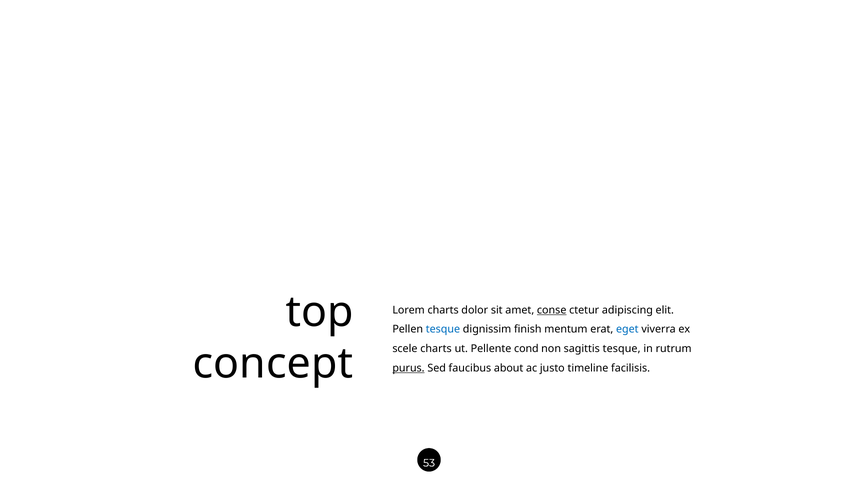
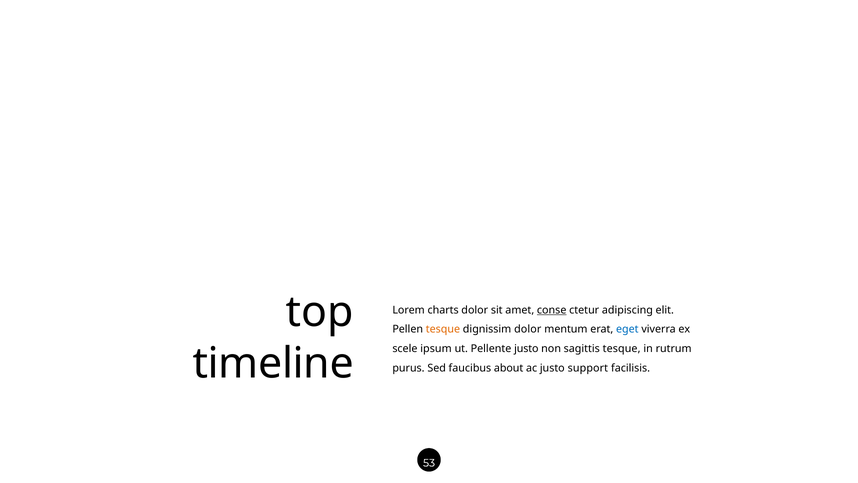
tesque colour: blue -> orange (443, 329)
dignissim finish: finish -> dolor (528, 329)
scele charts: charts -> ipsum (436, 348)
Pellente cond: cond -> justo (526, 348)
concept: concept -> timeline (273, 363)
purus underline: present -> none (409, 368)
timeline: timeline -> support (588, 368)
